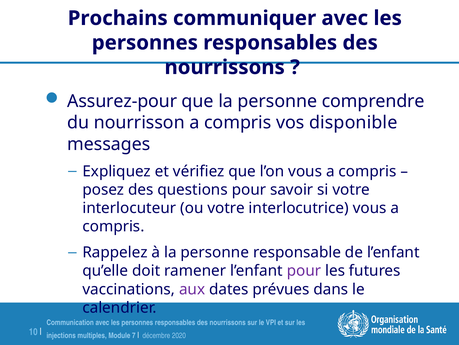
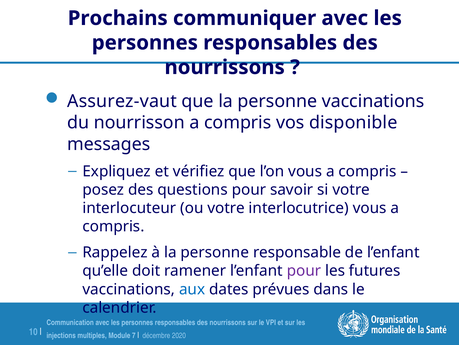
Assurez-pour: Assurez-pour -> Assurez-vaut (122, 101)
personne comprendre: comprendre -> vaccinations (373, 101)
aux colour: purple -> blue (192, 289)
